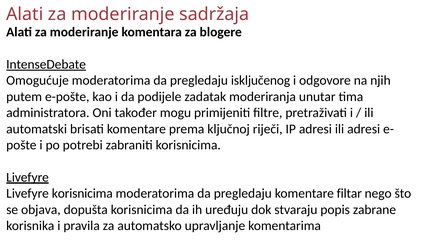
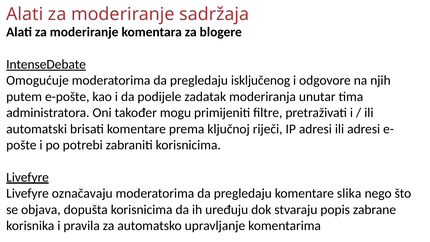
Livefyre korisnicima: korisnicima -> označavaju (82, 193)
filtar: filtar -> slika (349, 193)
